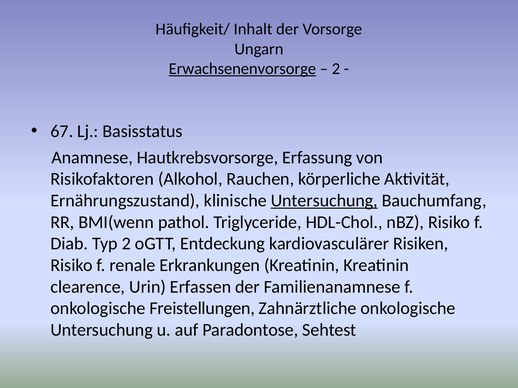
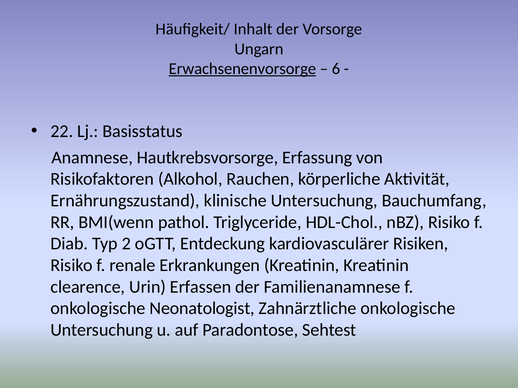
2: 2 -> 6 (336, 69)
67: 67 -> 22 (62, 131)
Untersuchung underline: present -> none (324, 201)
Freistellungen: Freistellungen -> Neonatologist (202, 309)
